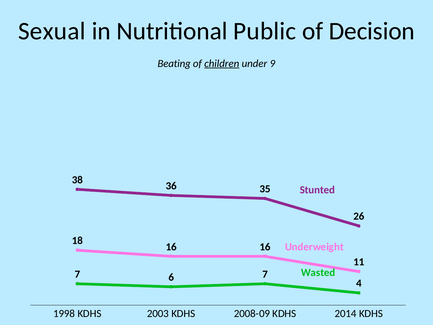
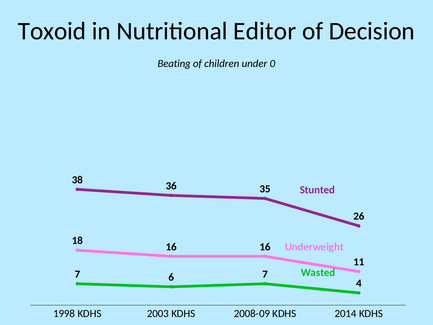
Sexual: Sexual -> Toxoid (52, 31)
Public: Public -> Editor (265, 31)
children underline: present -> none (222, 63)
9: 9 -> 0 (272, 63)
